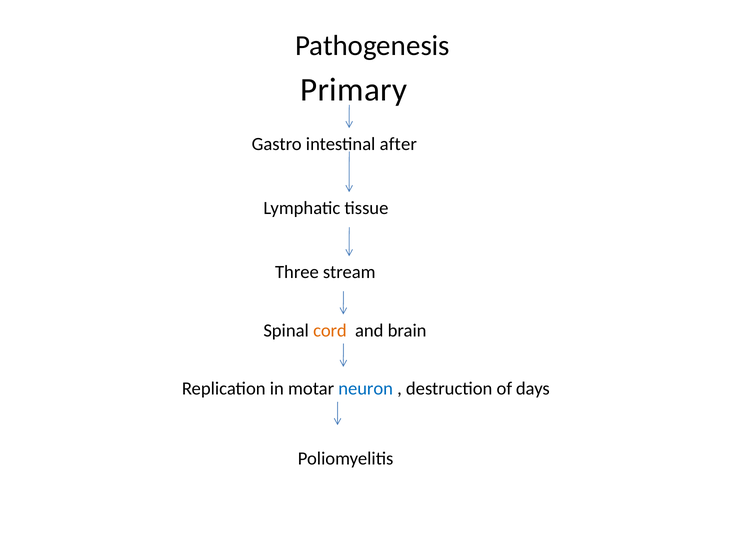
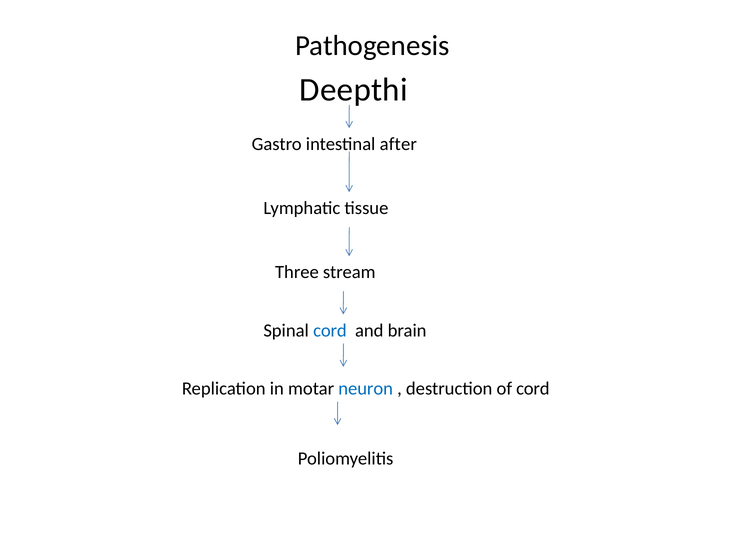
Primary: Primary -> Deepthi (354, 90)
cord colour: orange -> blue (330, 330)
of days: days -> cord (533, 389)
